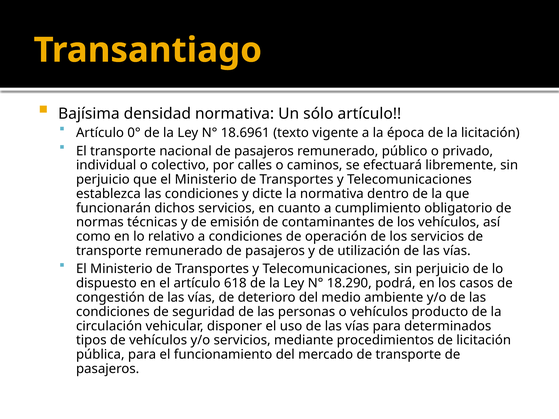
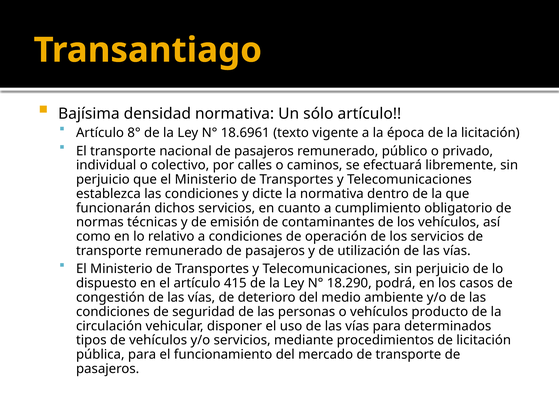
0°: 0° -> 8° (134, 133)
618: 618 -> 415 (235, 283)
